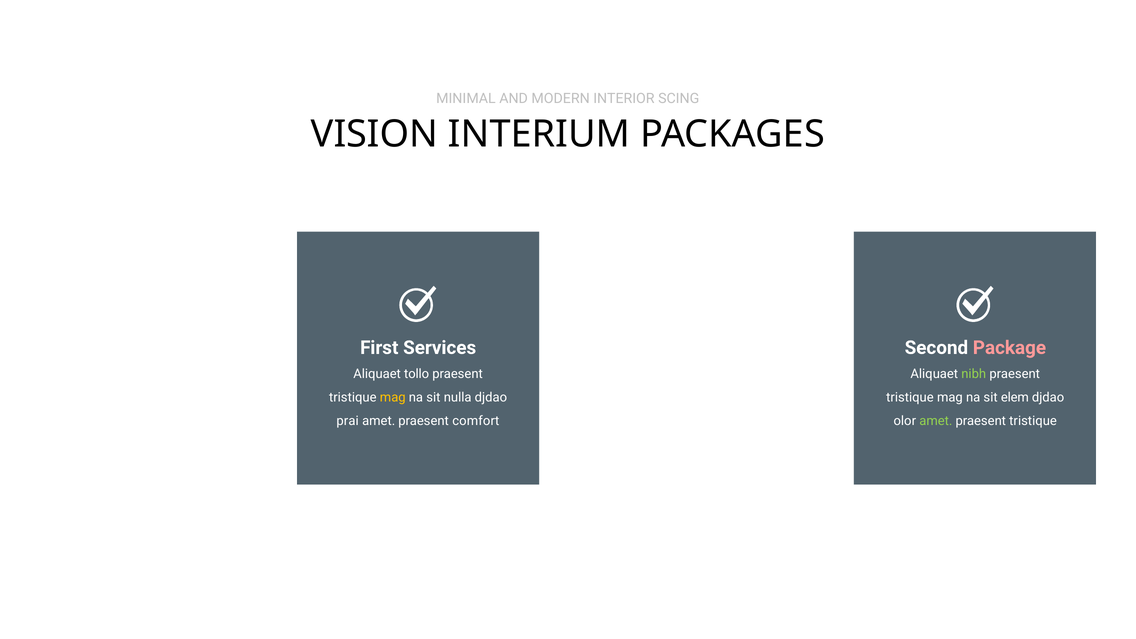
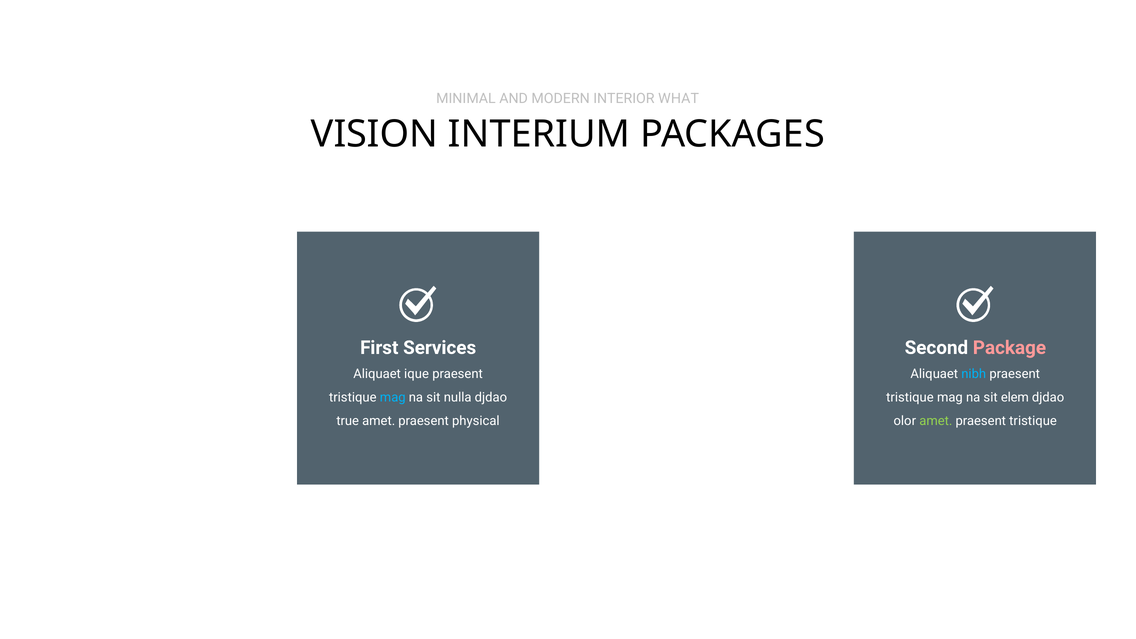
SCING: SCING -> WHAT (679, 99)
tollo: tollo -> ique (417, 374)
nibh colour: light green -> light blue (974, 374)
mag colour: yellow -> light blue (393, 397)
prai: prai -> true (348, 421)
comfort: comfort -> physical (476, 421)
